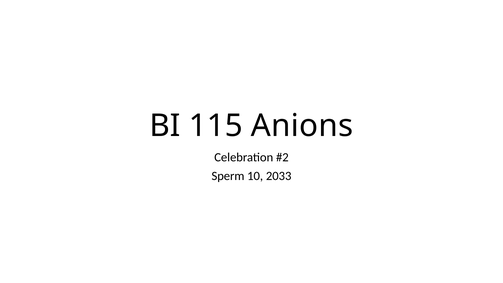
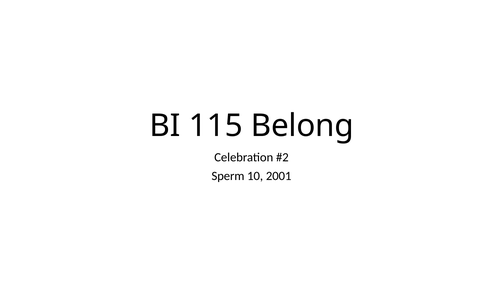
Anions: Anions -> Belong (302, 126)
2033: 2033 -> 2001 (279, 176)
